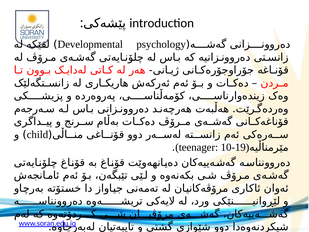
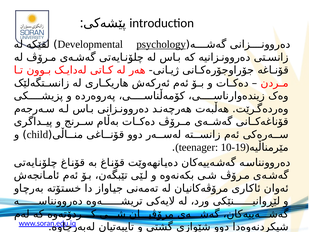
psychology underline: none -> present (161, 44)
